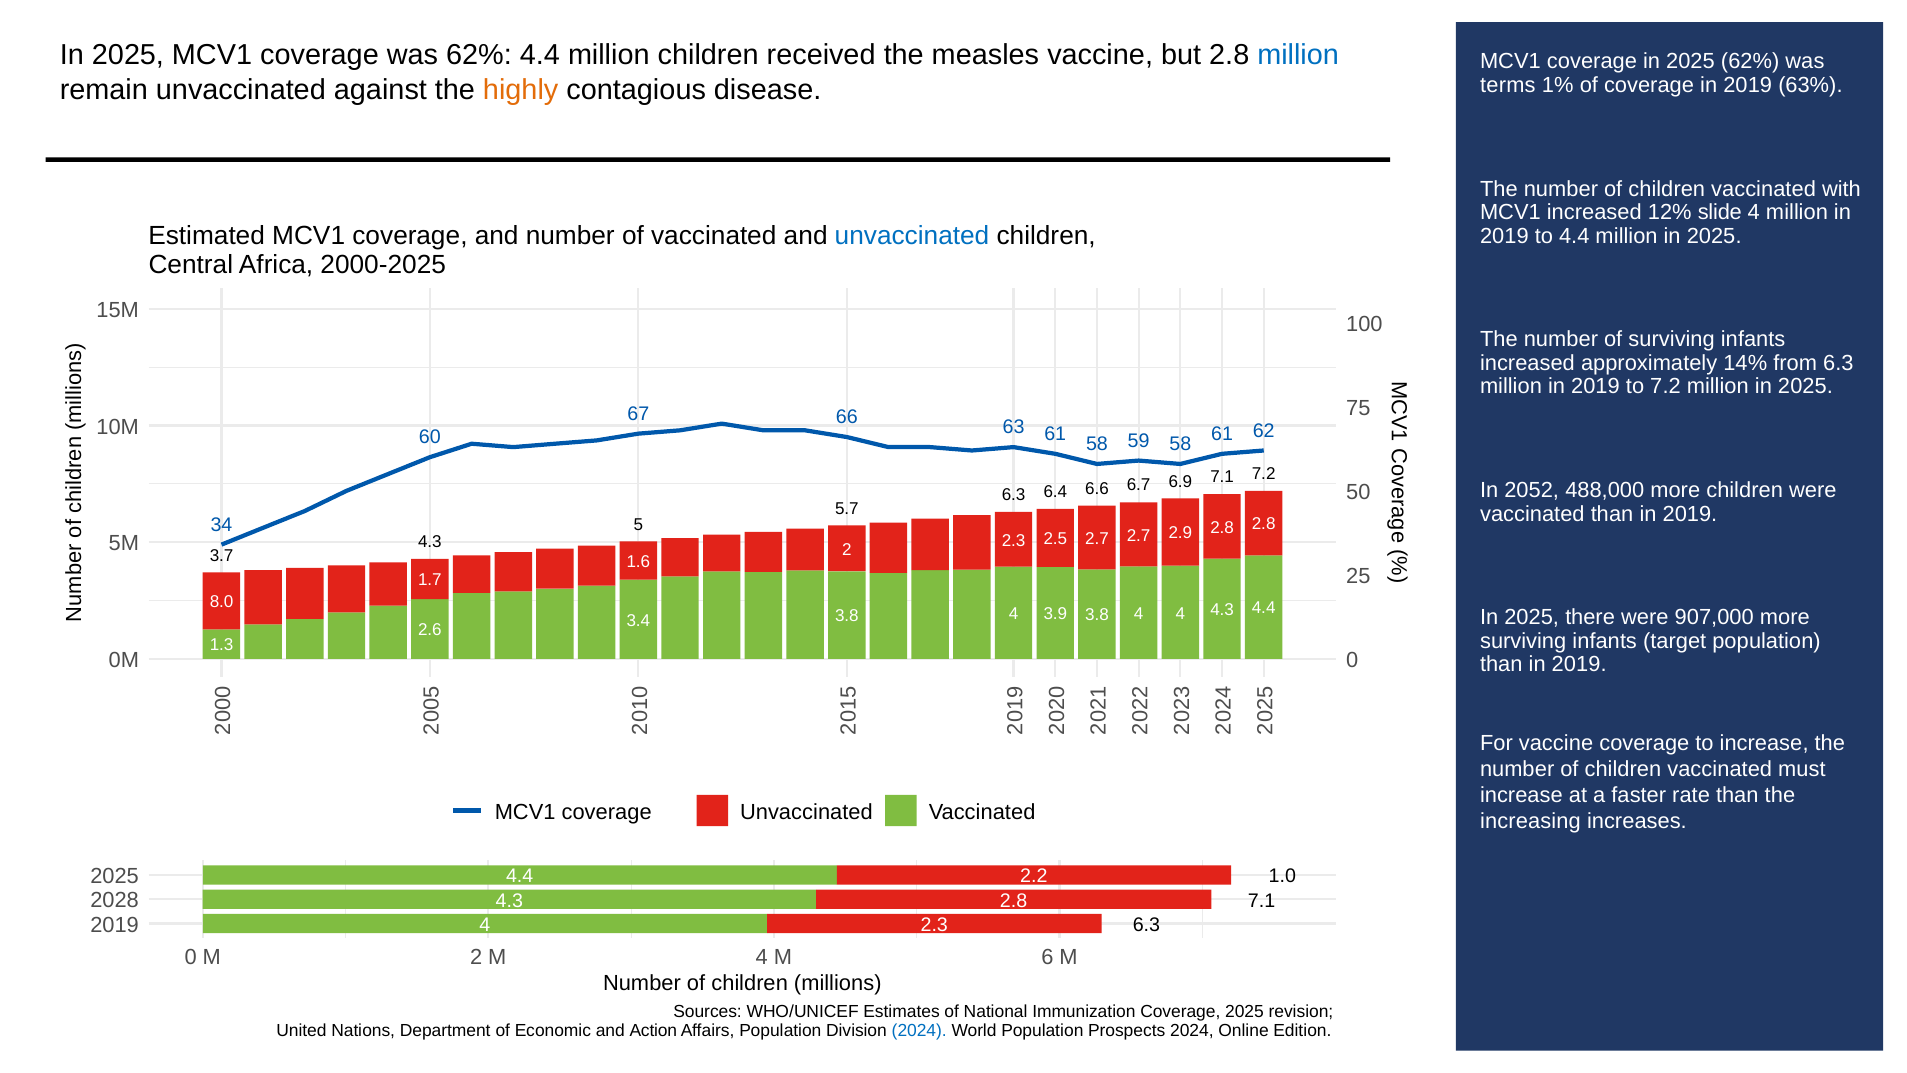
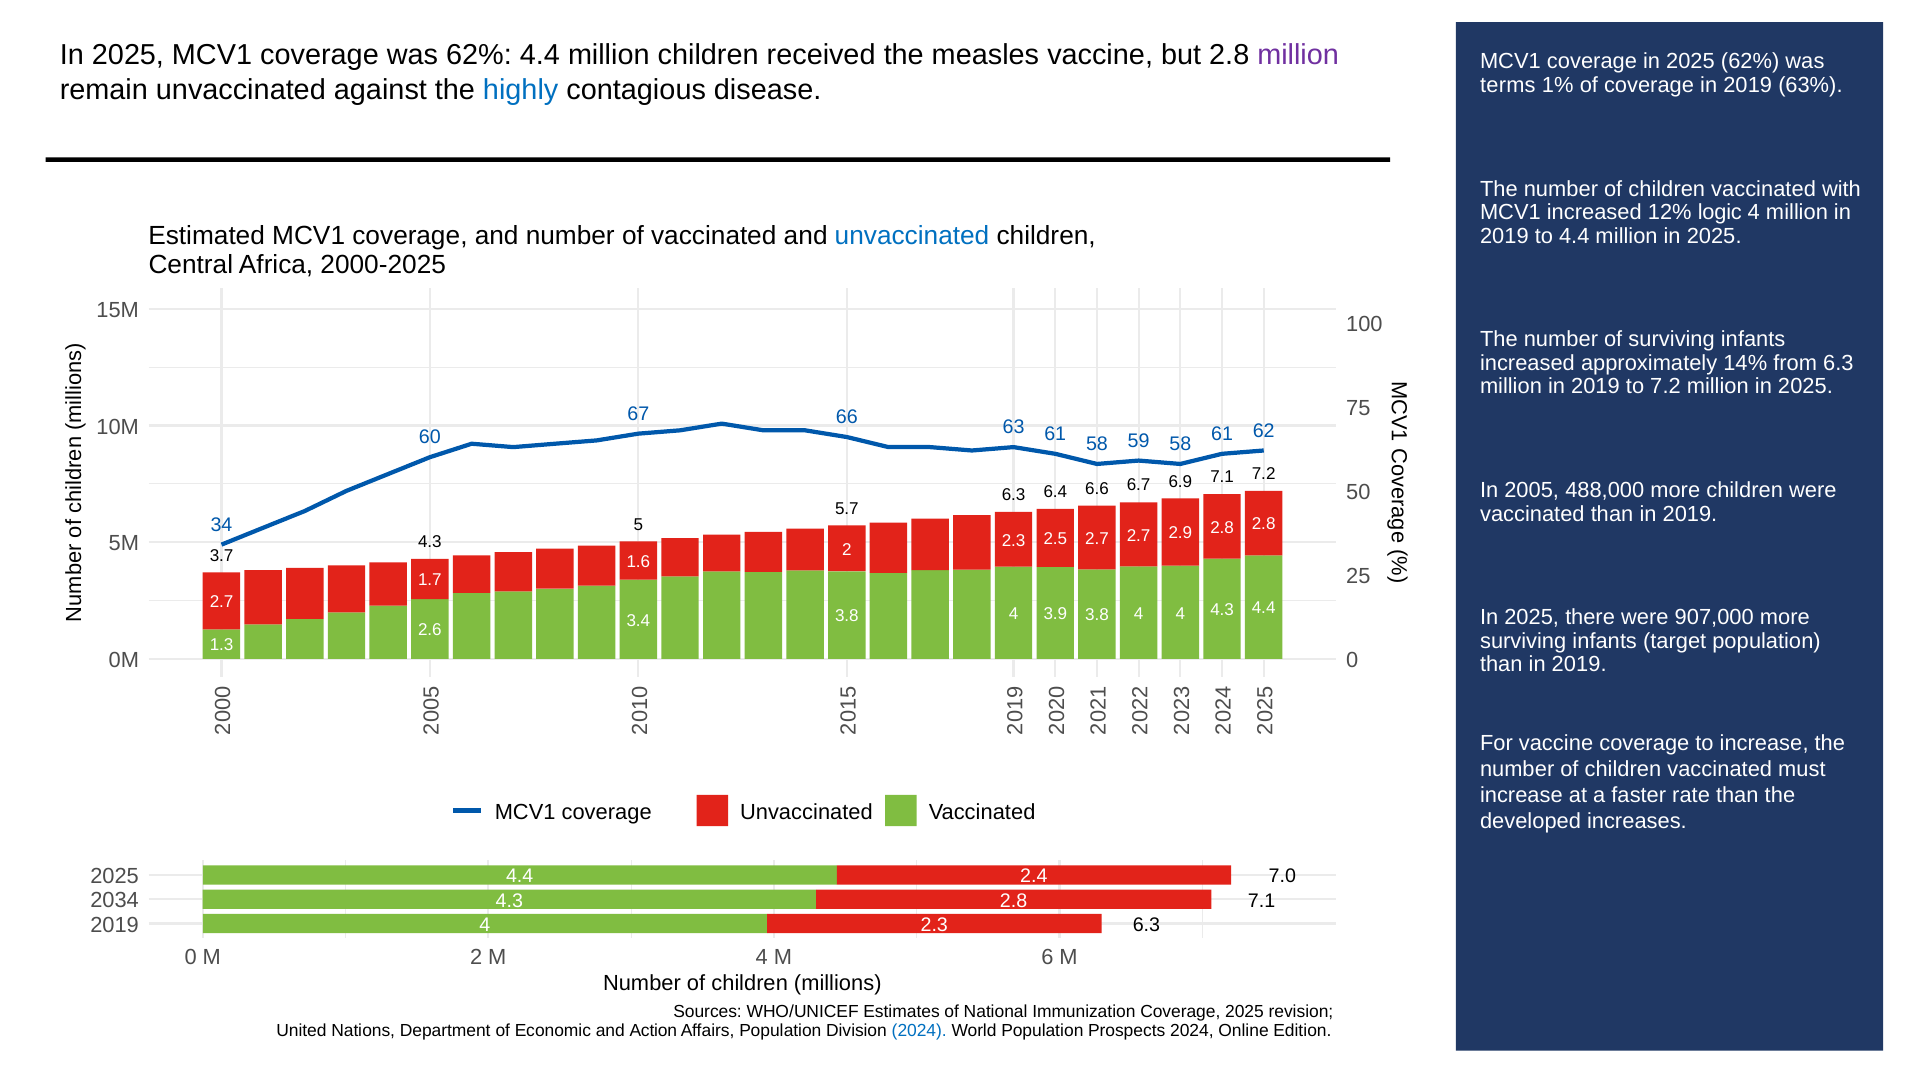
million colour: blue -> purple (1298, 55)
highly colour: orange -> blue (521, 90)
slide: slide -> logic (1720, 212)
2052: 2052 -> 2005 (1532, 490)
8.0: 8.0 -> 2.7 (222, 602)
increasing: increasing -> developed (1531, 821)
2.2: 2.2 -> 2.4 (1034, 876)
1.0: 1.0 -> 7.0 (1282, 876)
2028: 2028 -> 2034 (115, 900)
